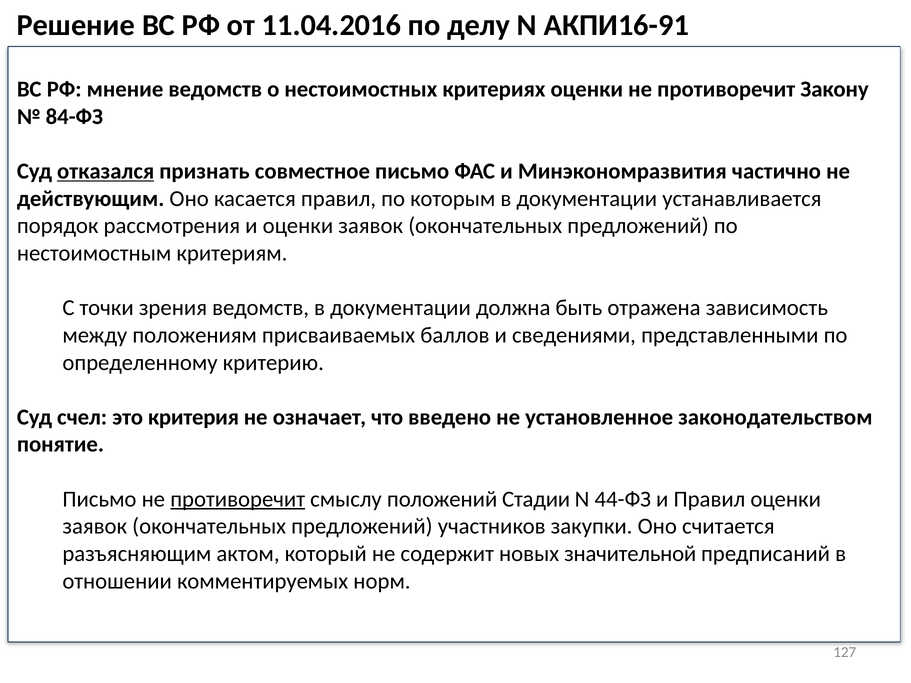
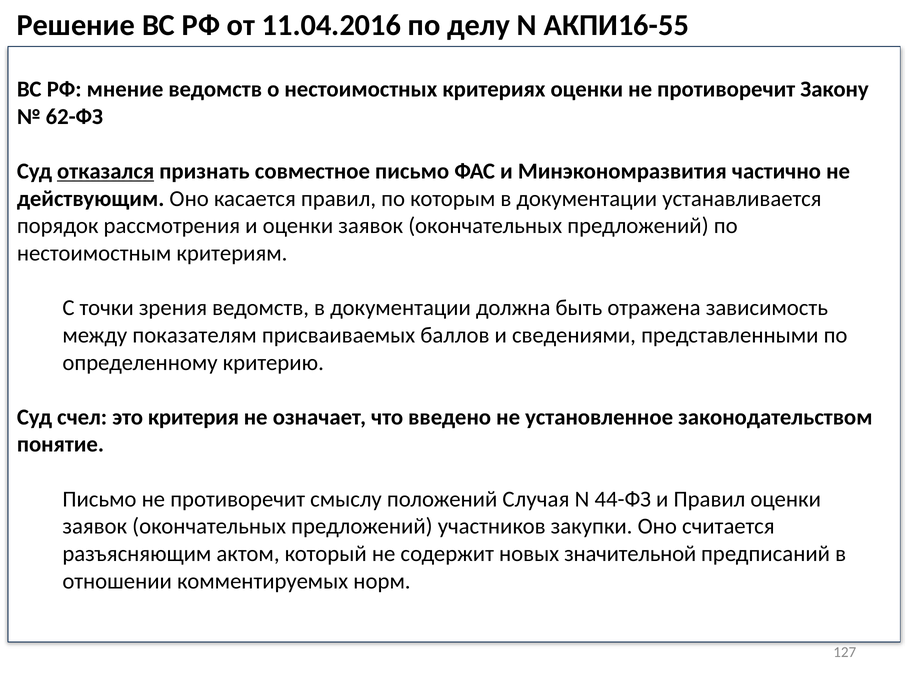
АКПИ16-91: АКПИ16-91 -> АКПИ16-55 (616, 25)
84-ФЗ: 84-ФЗ -> 62-ФЗ (74, 117)
положениям: положениям -> показателям (195, 335)
противоречит underline: present -> none (238, 499)
Стадии: Стадии -> Случая (536, 499)
